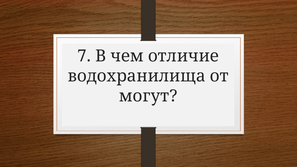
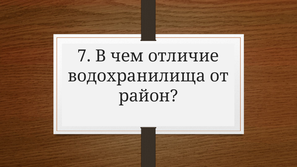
могут: могут -> район (148, 96)
